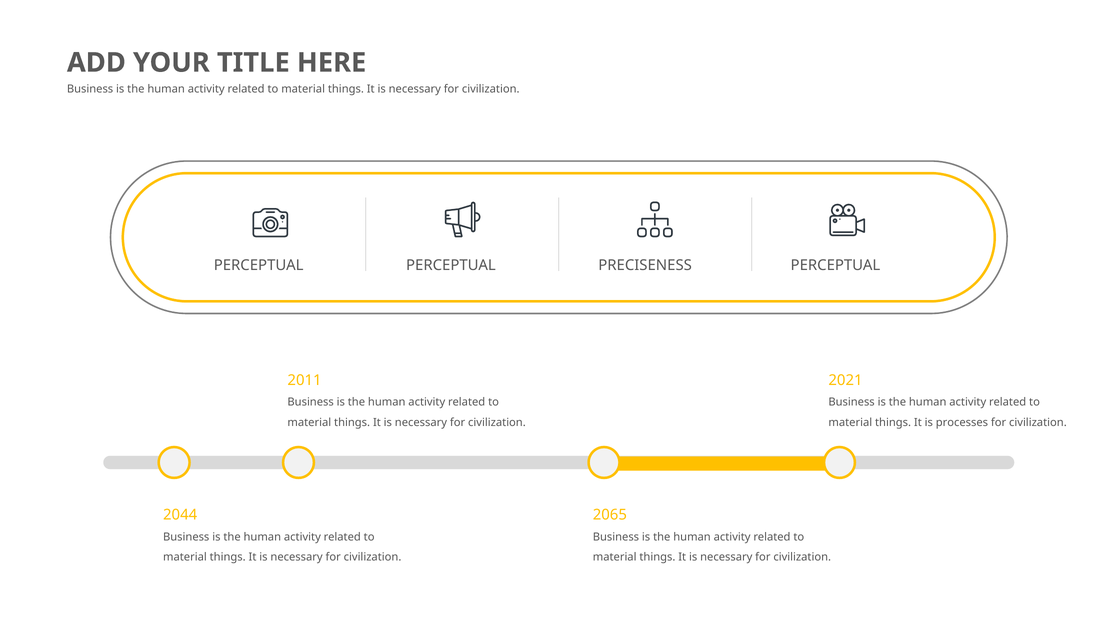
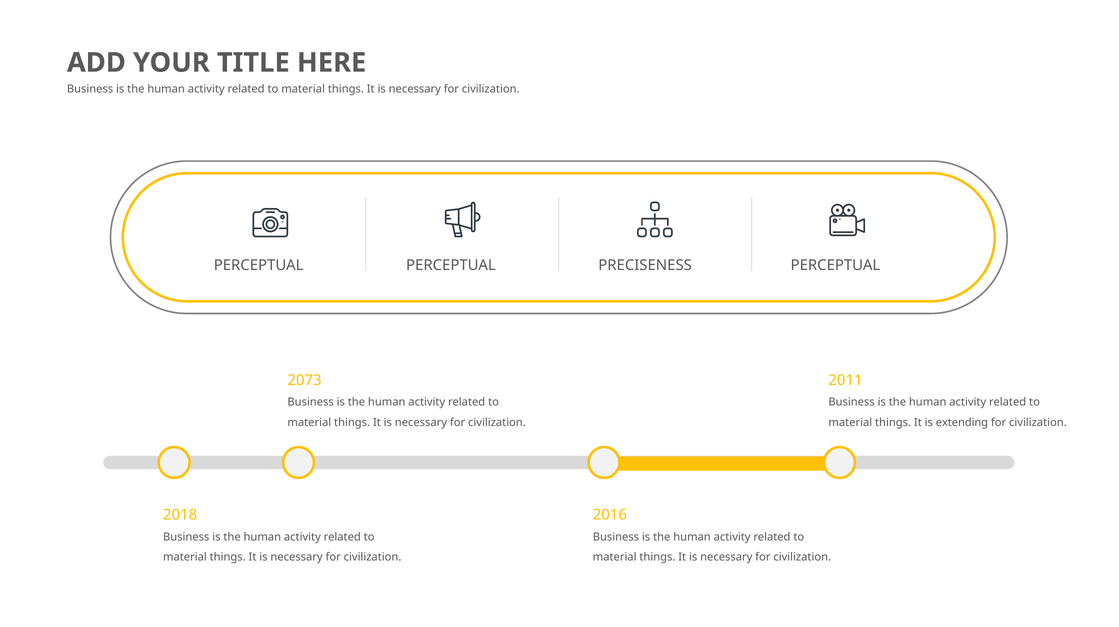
2011: 2011 -> 2073 (305, 380)
2021: 2021 -> 2011 (846, 380)
processes: processes -> extending (962, 422)
2044: 2044 -> 2018 (180, 515)
2065: 2065 -> 2016 (610, 515)
